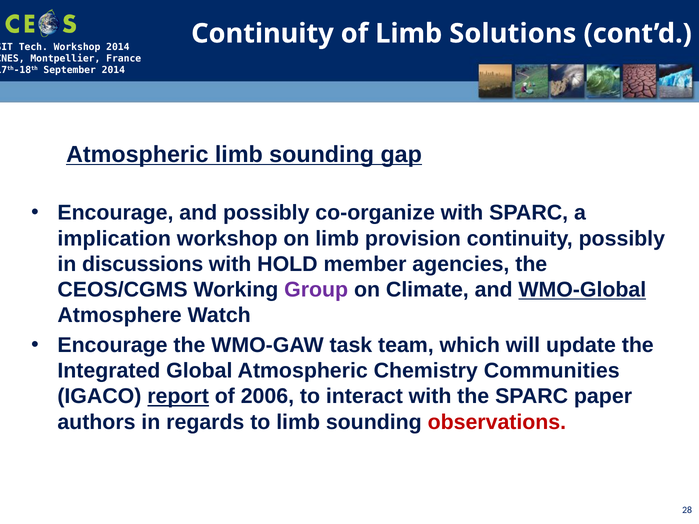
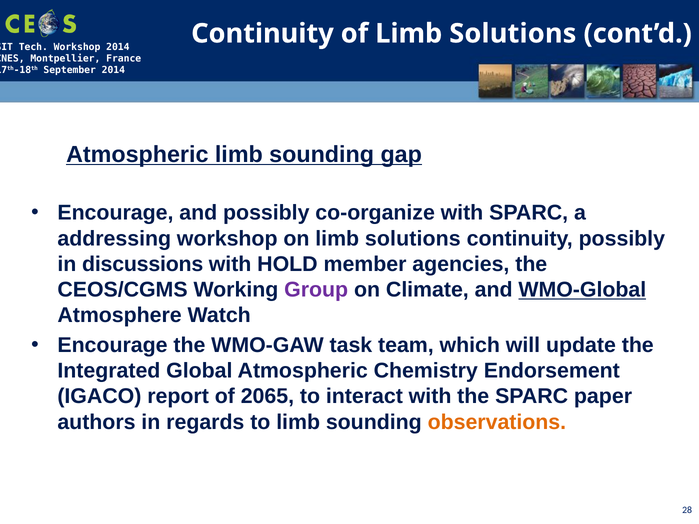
implication: implication -> addressing (114, 239)
on limb provision: provision -> solutions (413, 239)
Communities: Communities -> Endorsement (552, 371)
report underline: present -> none (178, 397)
2006: 2006 -> 2065 (267, 397)
observations colour: red -> orange (497, 422)
